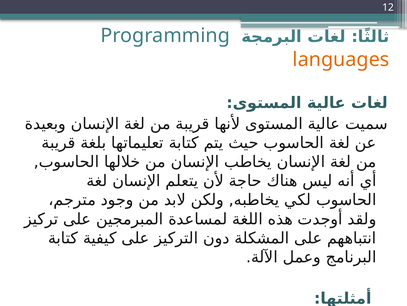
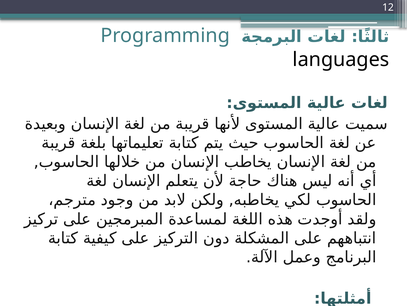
languages colour: orange -> black (341, 59)
